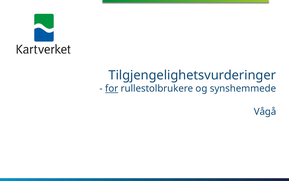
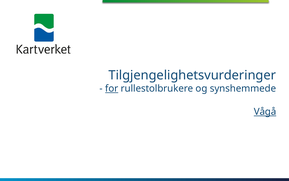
Vågå underline: none -> present (265, 111)
